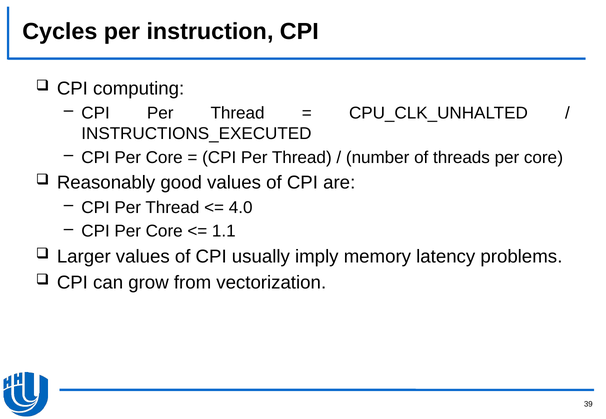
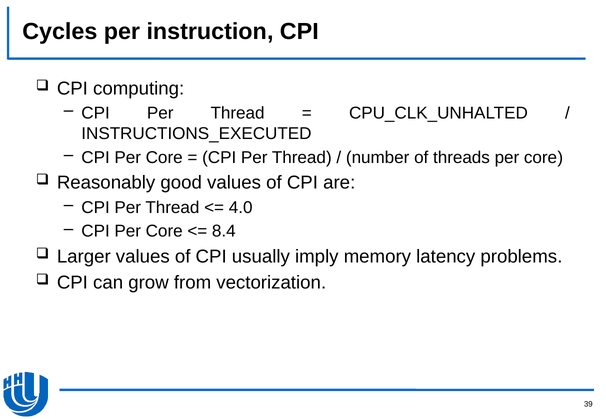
1.1: 1.1 -> 8.4 (224, 232)
